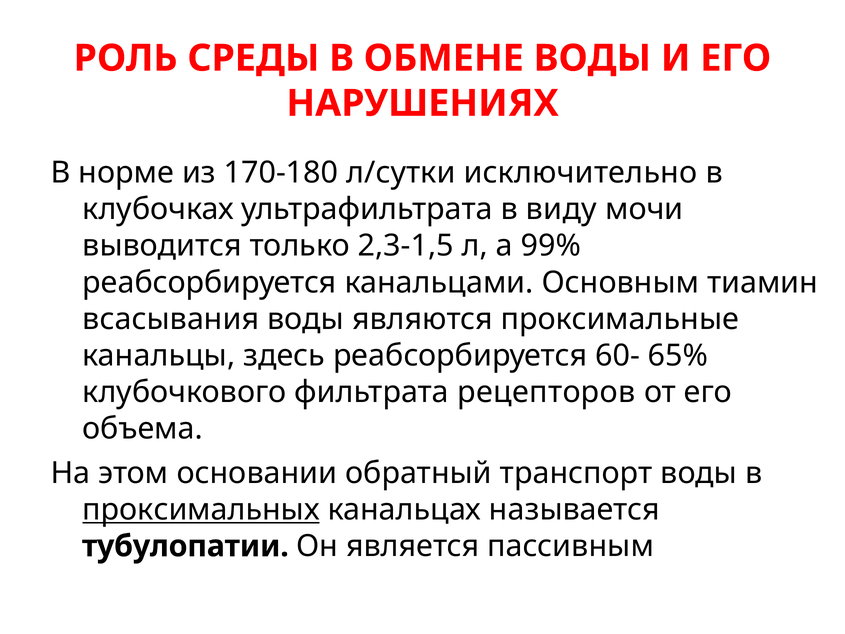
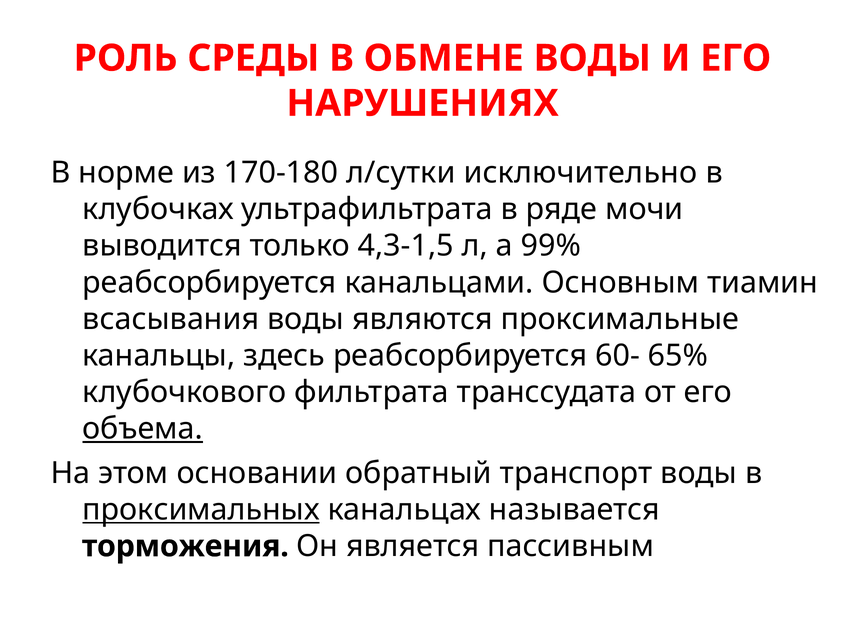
виду: виду -> ряде (561, 209)
2,3-1,5: 2,3-1,5 -> 4,3-1,5 (406, 246)
рецепторов: рецепторов -> транссудата (547, 392)
объема underline: none -> present (143, 429)
тубулопатии: тубулопатии -> торможения (185, 546)
